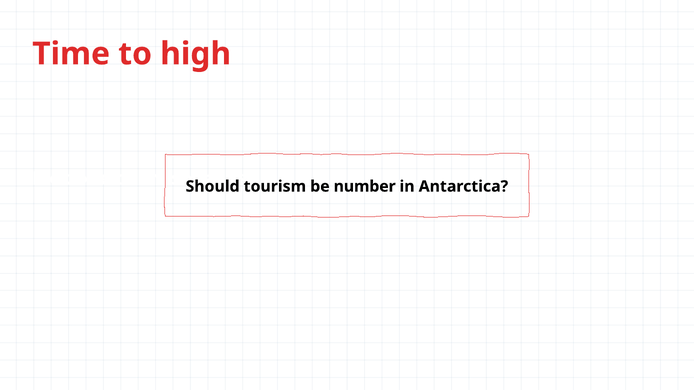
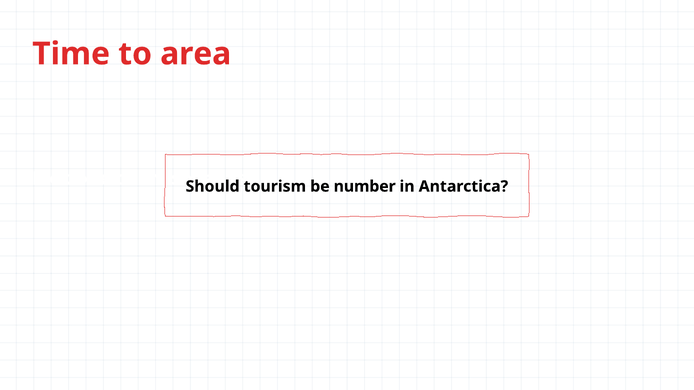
high: high -> area (196, 54)
